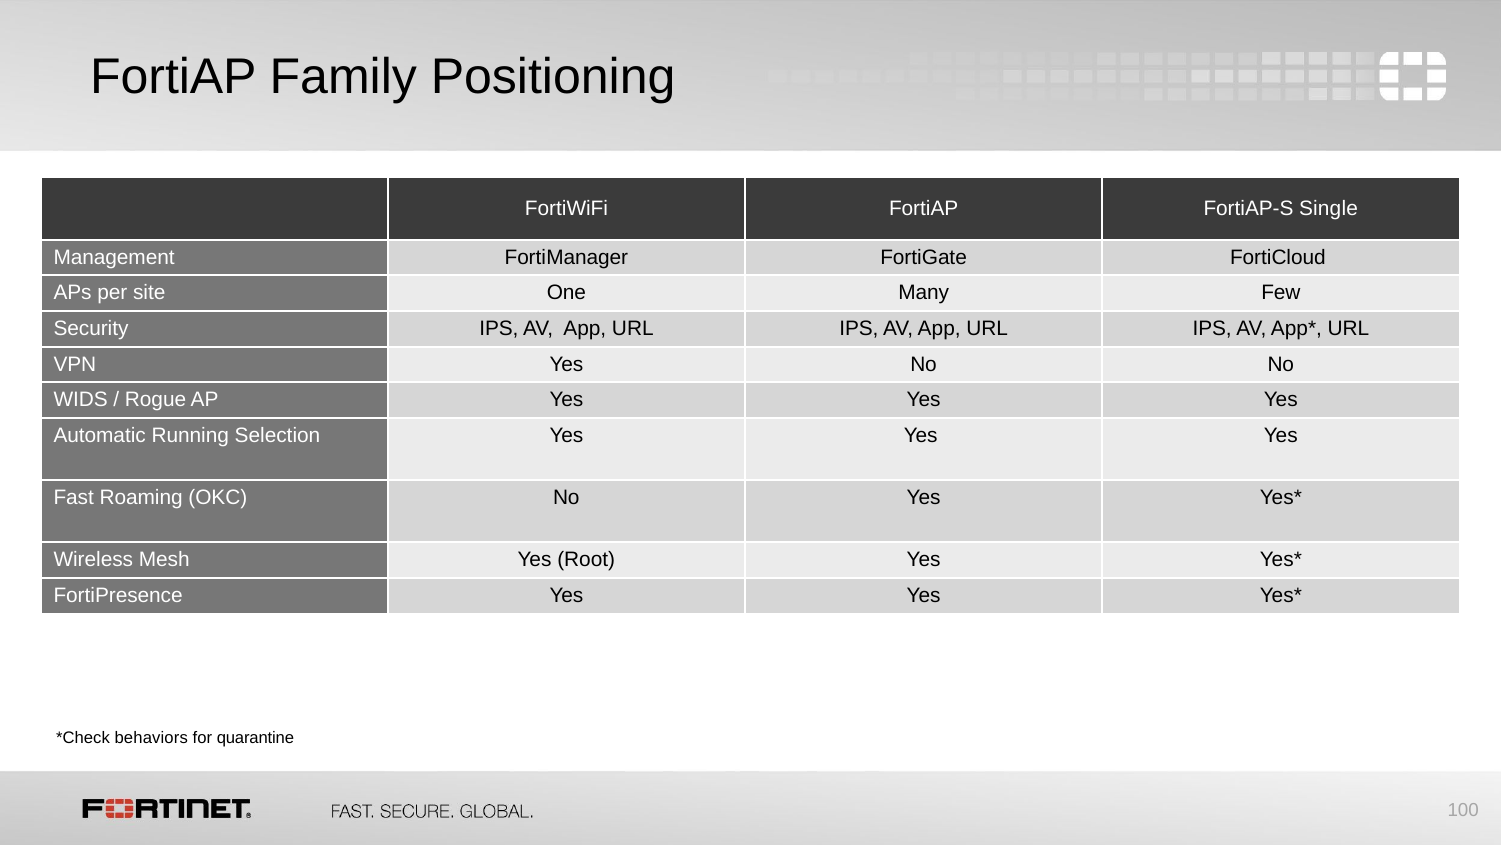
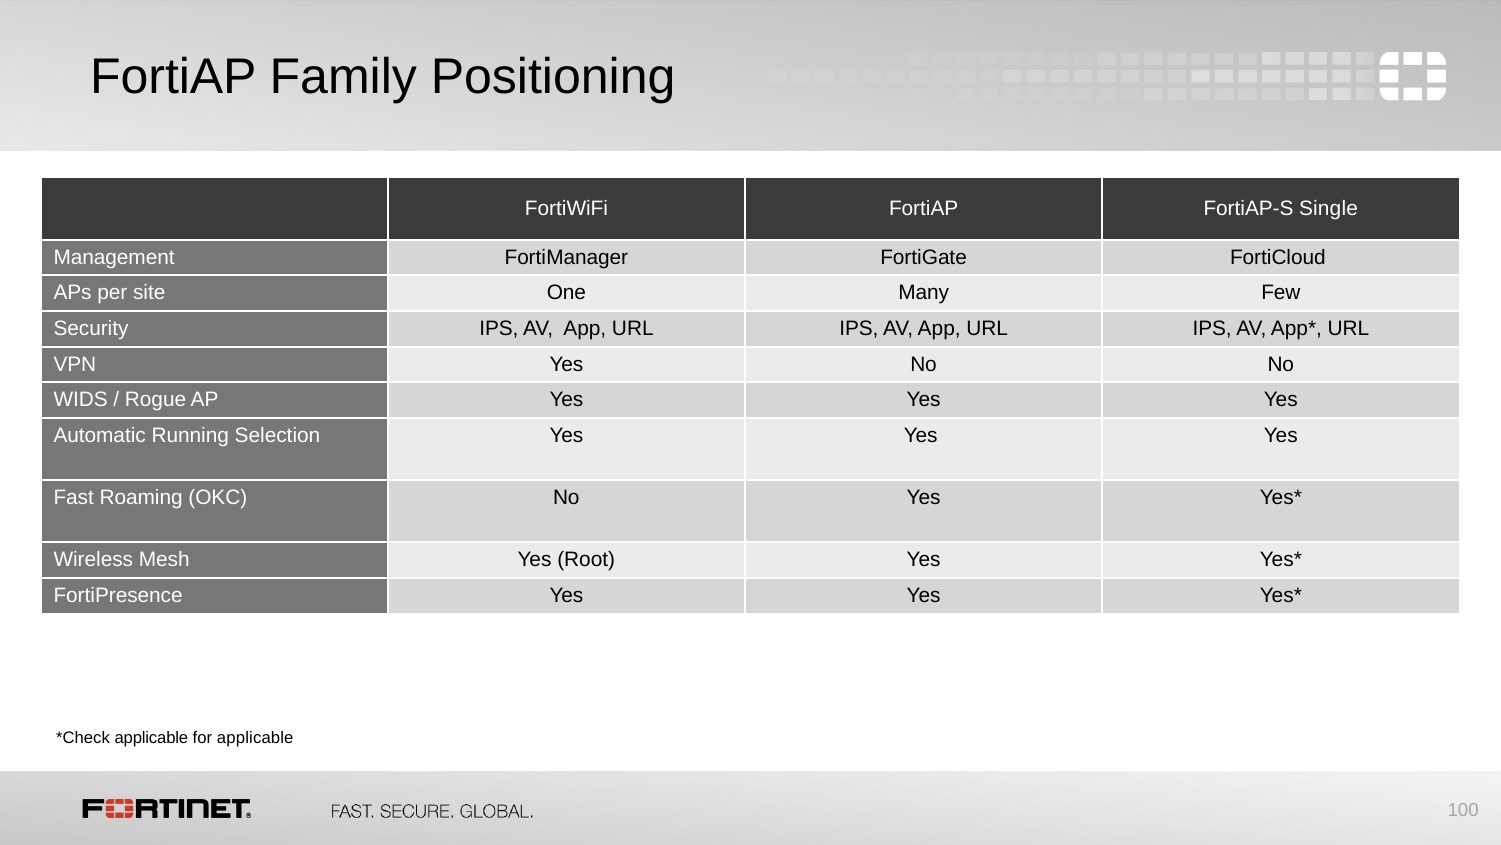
behaviors: behaviors -> applicable (151, 738)
for quarantine: quarantine -> applicable (255, 738)
